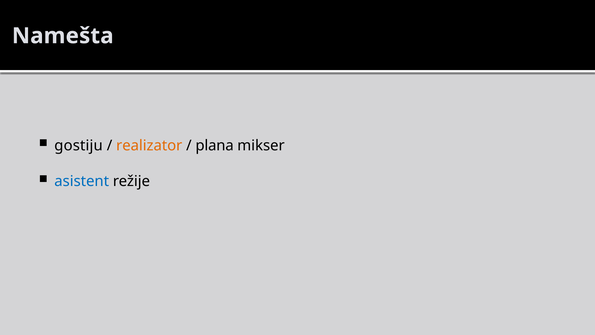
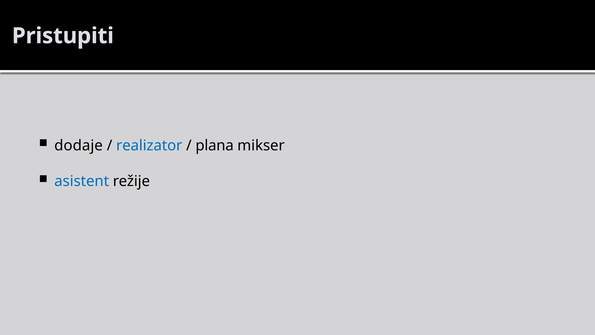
Namešta: Namešta -> Pristupiti (63, 36)
gostiju: gostiju -> dodaje (79, 145)
realizator colour: orange -> blue (149, 145)
